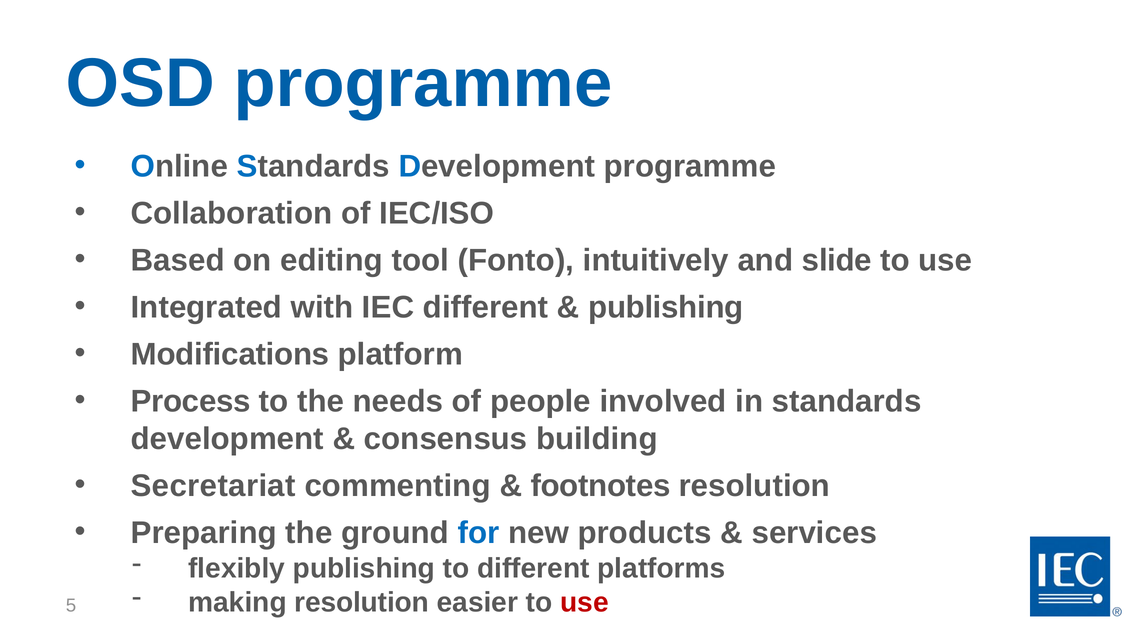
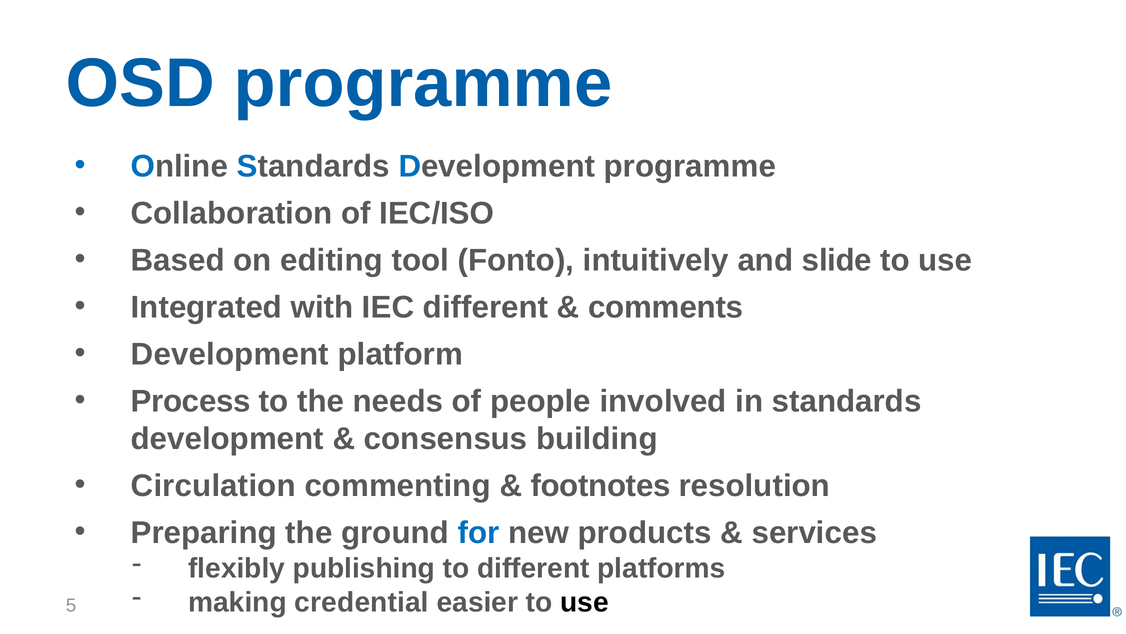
publishing: publishing -> comments (666, 307)
Modifications: Modifications -> Development (230, 354)
Secretariat: Secretariat -> Circulation (213, 485)
making resolution: resolution -> credential (362, 602)
use colour: red -> black (584, 602)
